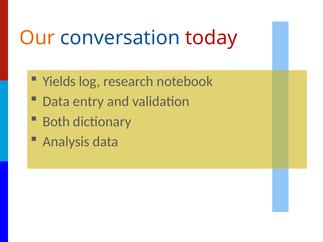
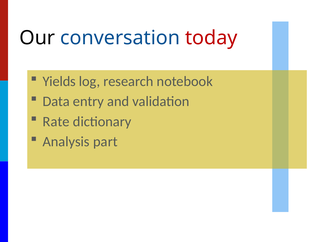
Our colour: orange -> black (37, 38)
Both: Both -> Rate (56, 122)
Analysis data: data -> part (105, 142)
